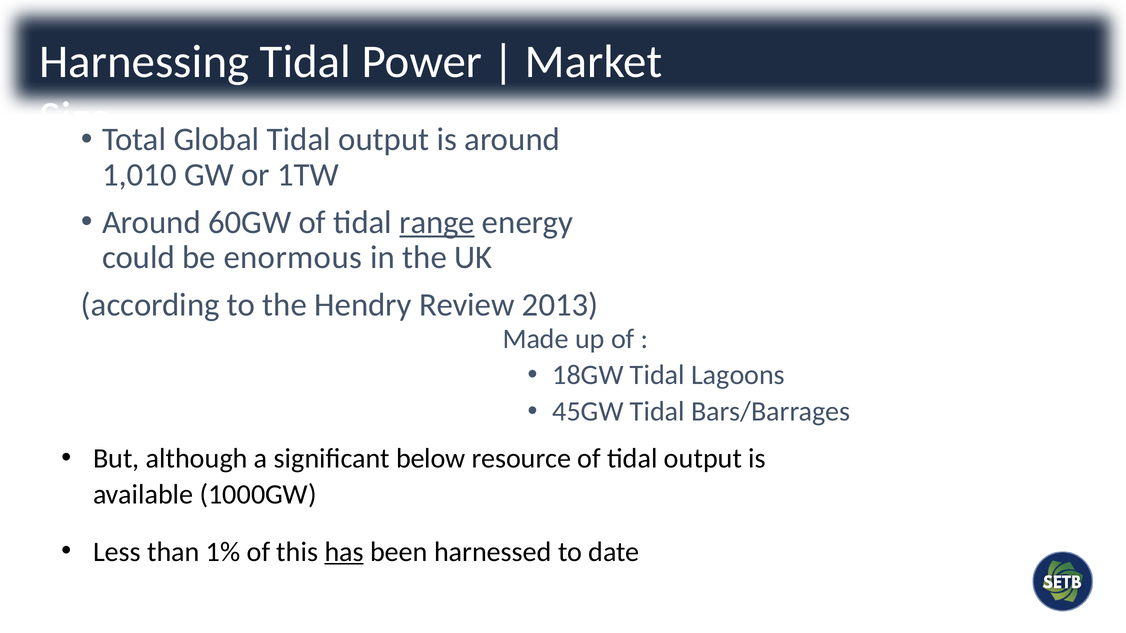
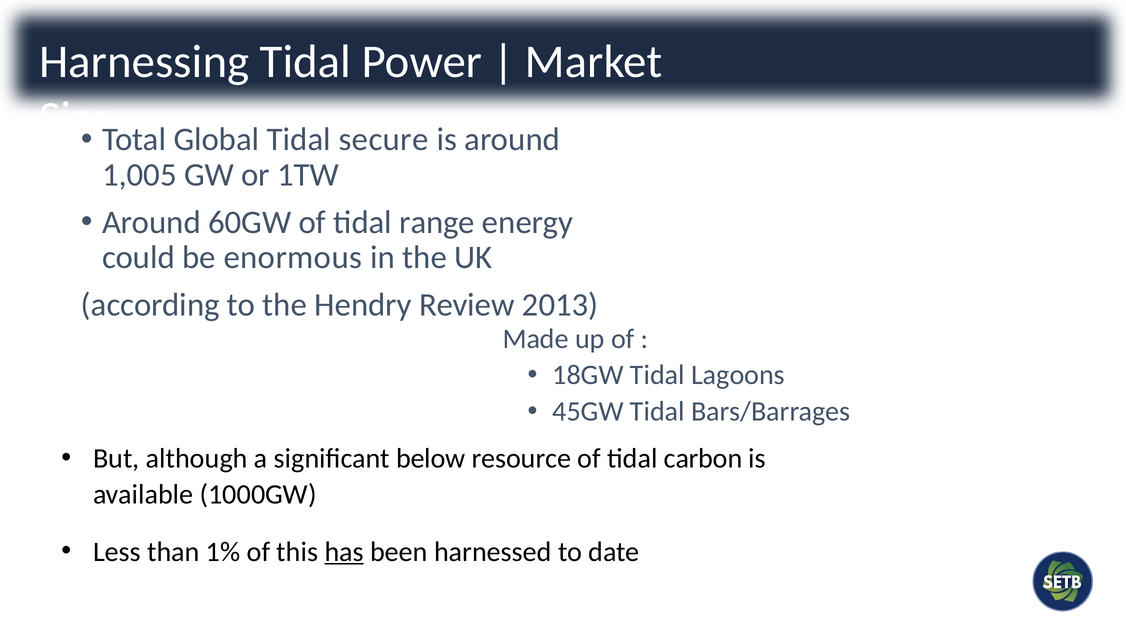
Global Tidal output: output -> secure (384, 140)
1,010: 1,010 -> 1,005 (139, 175)
range underline: present -> none (437, 222)
of tidal output: output -> carbon (703, 459)
